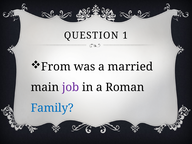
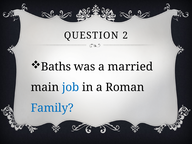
1: 1 -> 2 (125, 36)
From: From -> Baths (56, 67)
job colour: purple -> blue (71, 87)
